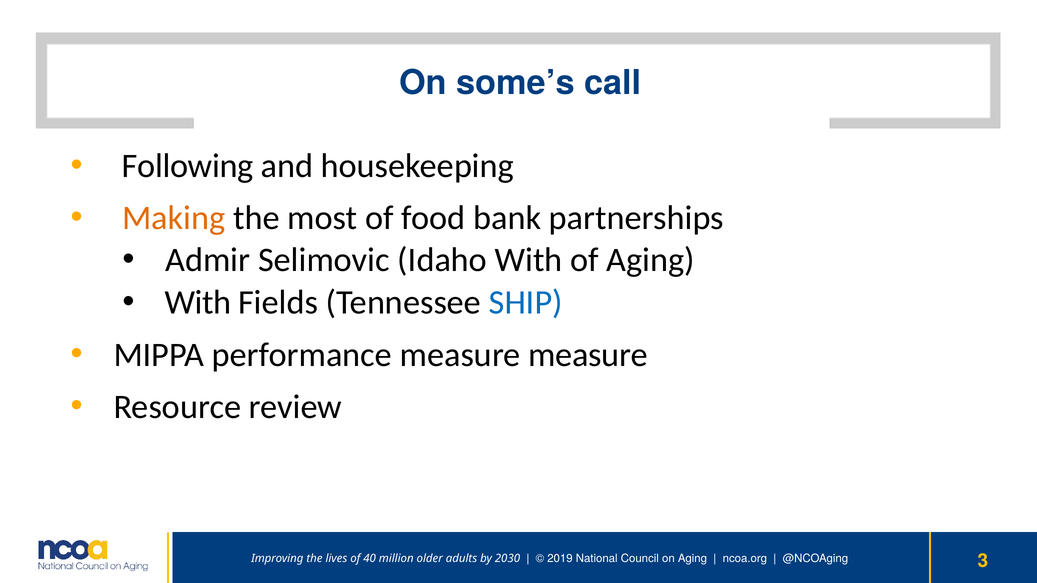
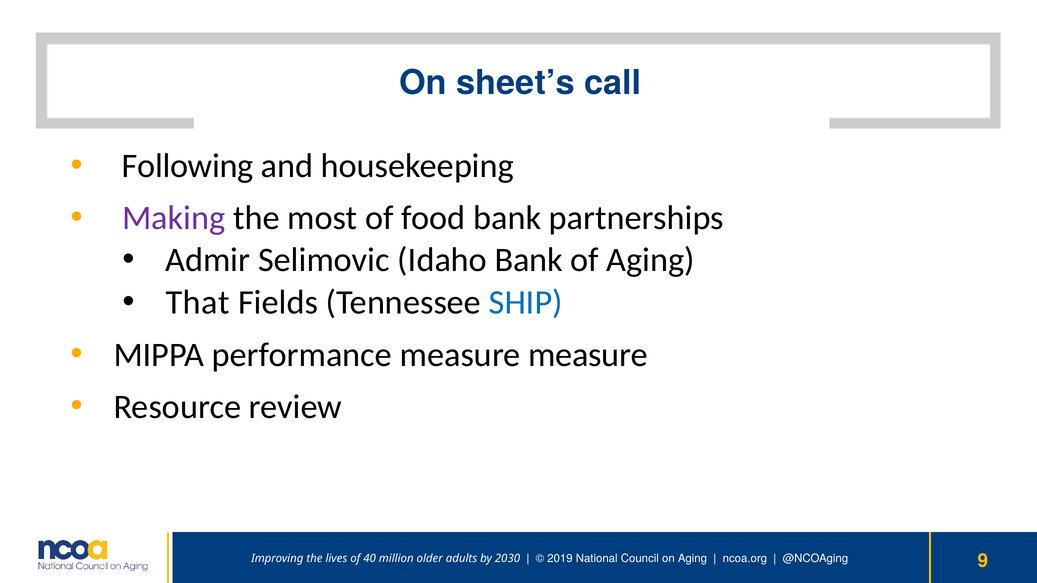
some’s: some’s -> sheet’s (515, 83)
Making colour: orange -> purple (174, 218)
Idaho With: With -> Bank (529, 260)
With: With -> That (198, 302)
3: 3 -> 9 (983, 561)
